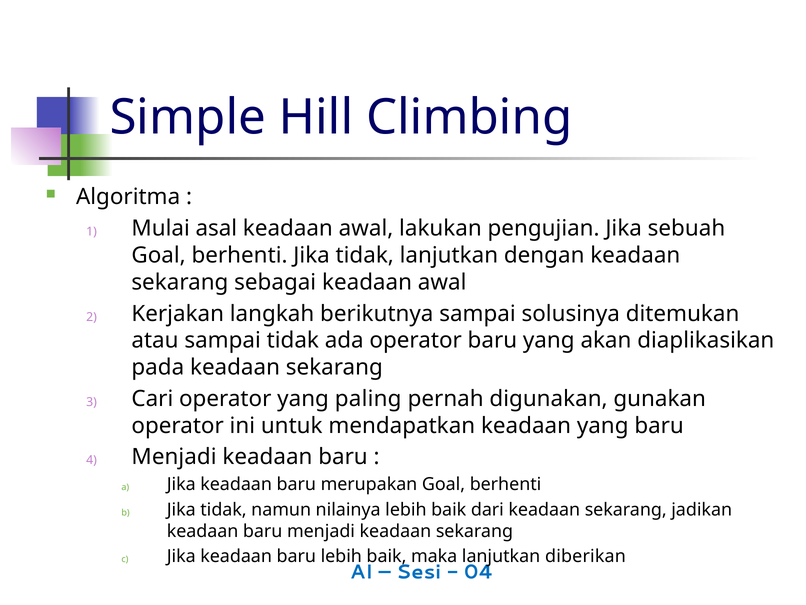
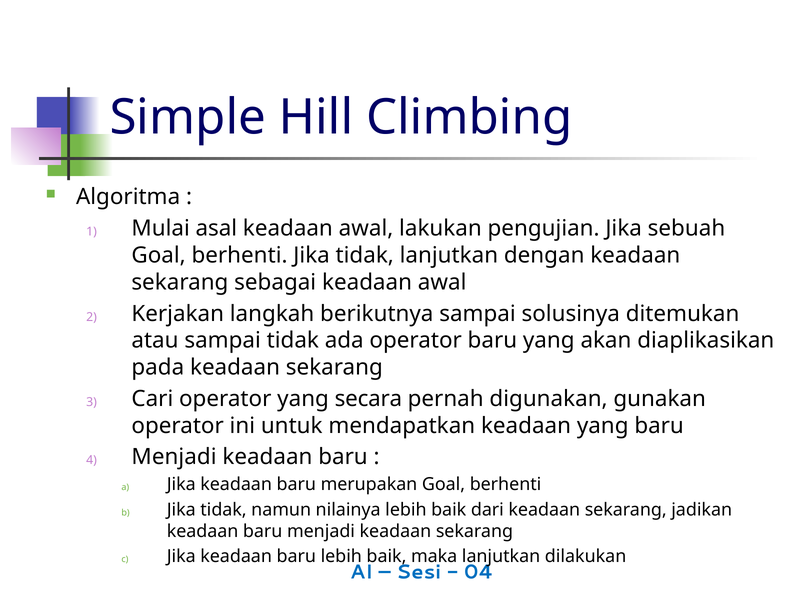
paling: paling -> secara (368, 398)
diberikan: diberikan -> dilakukan (586, 556)
